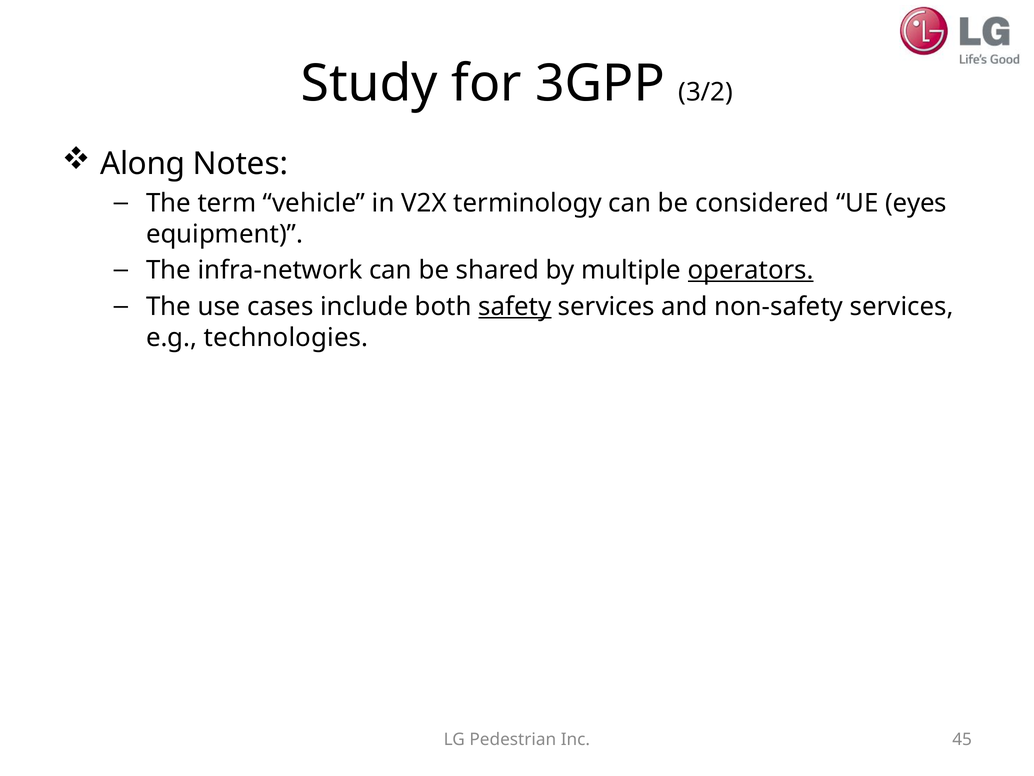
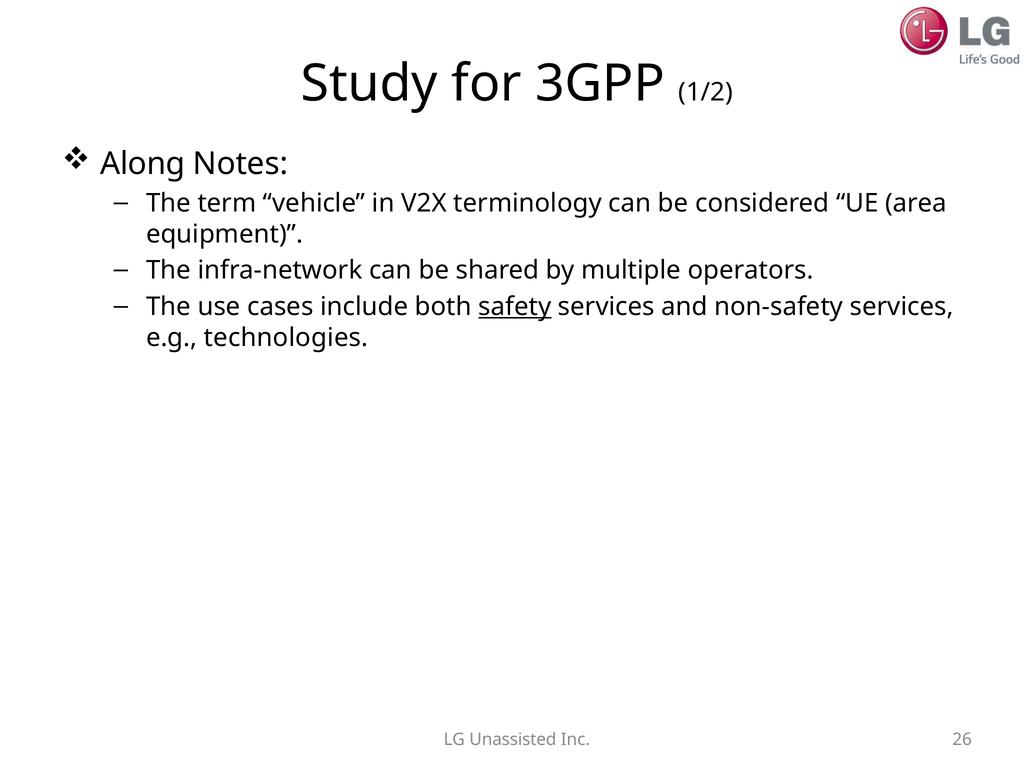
3/2: 3/2 -> 1/2 (706, 92)
eyes: eyes -> area (916, 203)
operators underline: present -> none (751, 270)
Pedestrian: Pedestrian -> Unassisted (513, 739)
45: 45 -> 26 (962, 739)
